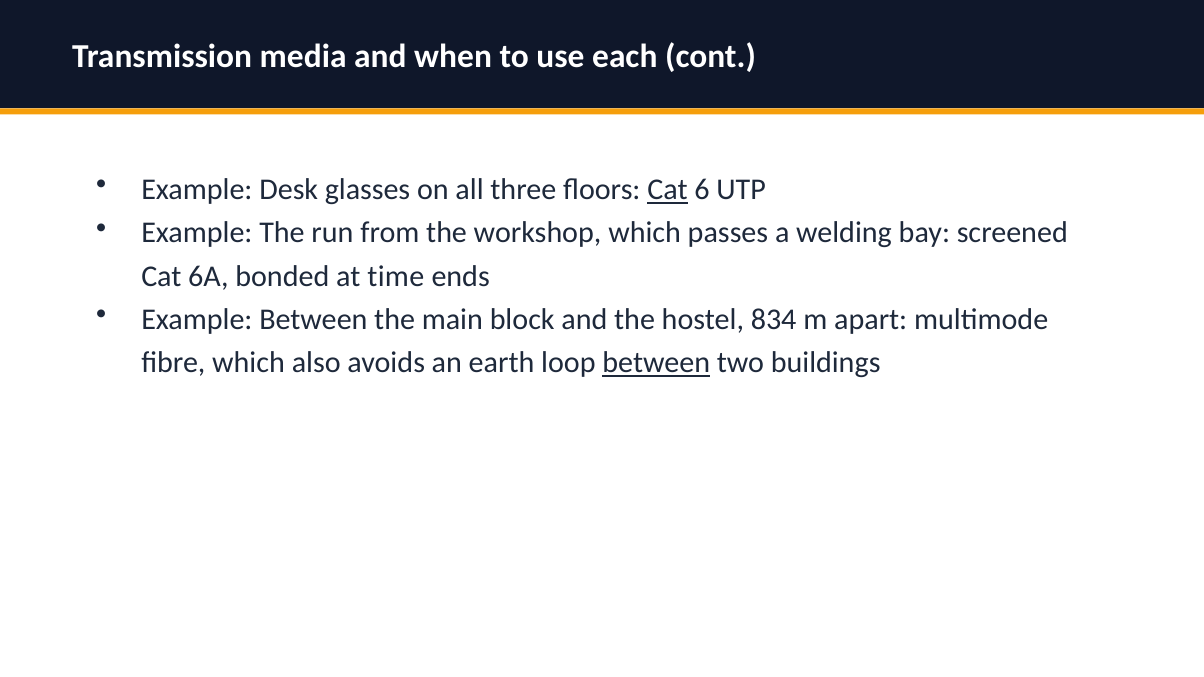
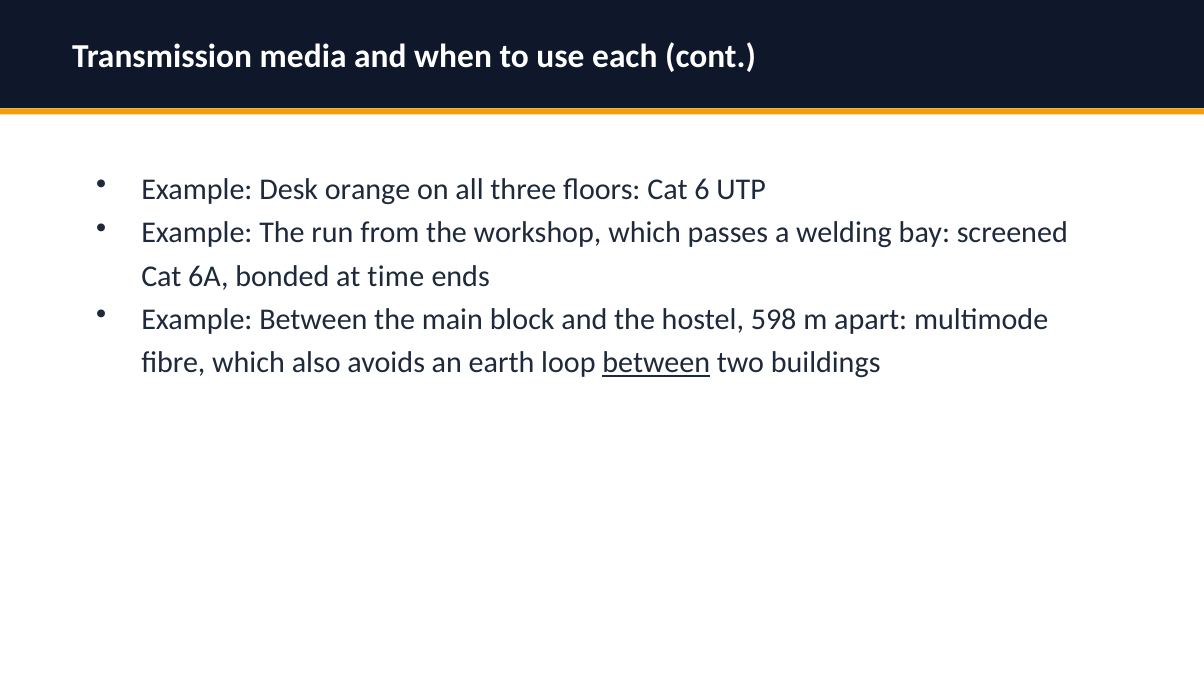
glasses: glasses -> orange (368, 190)
Cat underline: present -> none (668, 190)
834: 834 -> 598 (774, 320)
